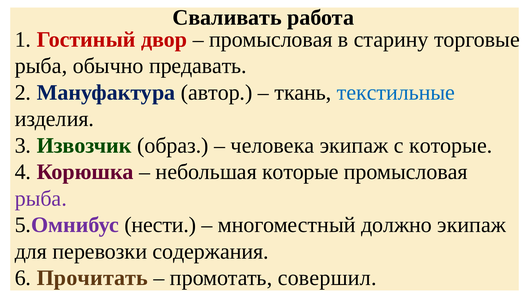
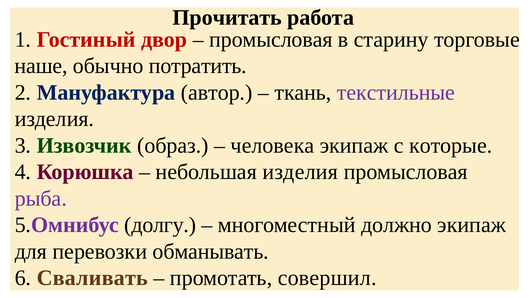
Сваливать: Сваливать -> Прочитать (227, 18)
рыба: рыба -> наше (41, 66)
предавать: предавать -> потратить (198, 66)
текстильные colour: blue -> purple (396, 92)
небольшая которые: которые -> изделия (300, 172)
нести: нести -> долгу (160, 225)
содержания: содержания -> обманывать (211, 251)
Прочитать: Прочитать -> Сваливать (92, 277)
